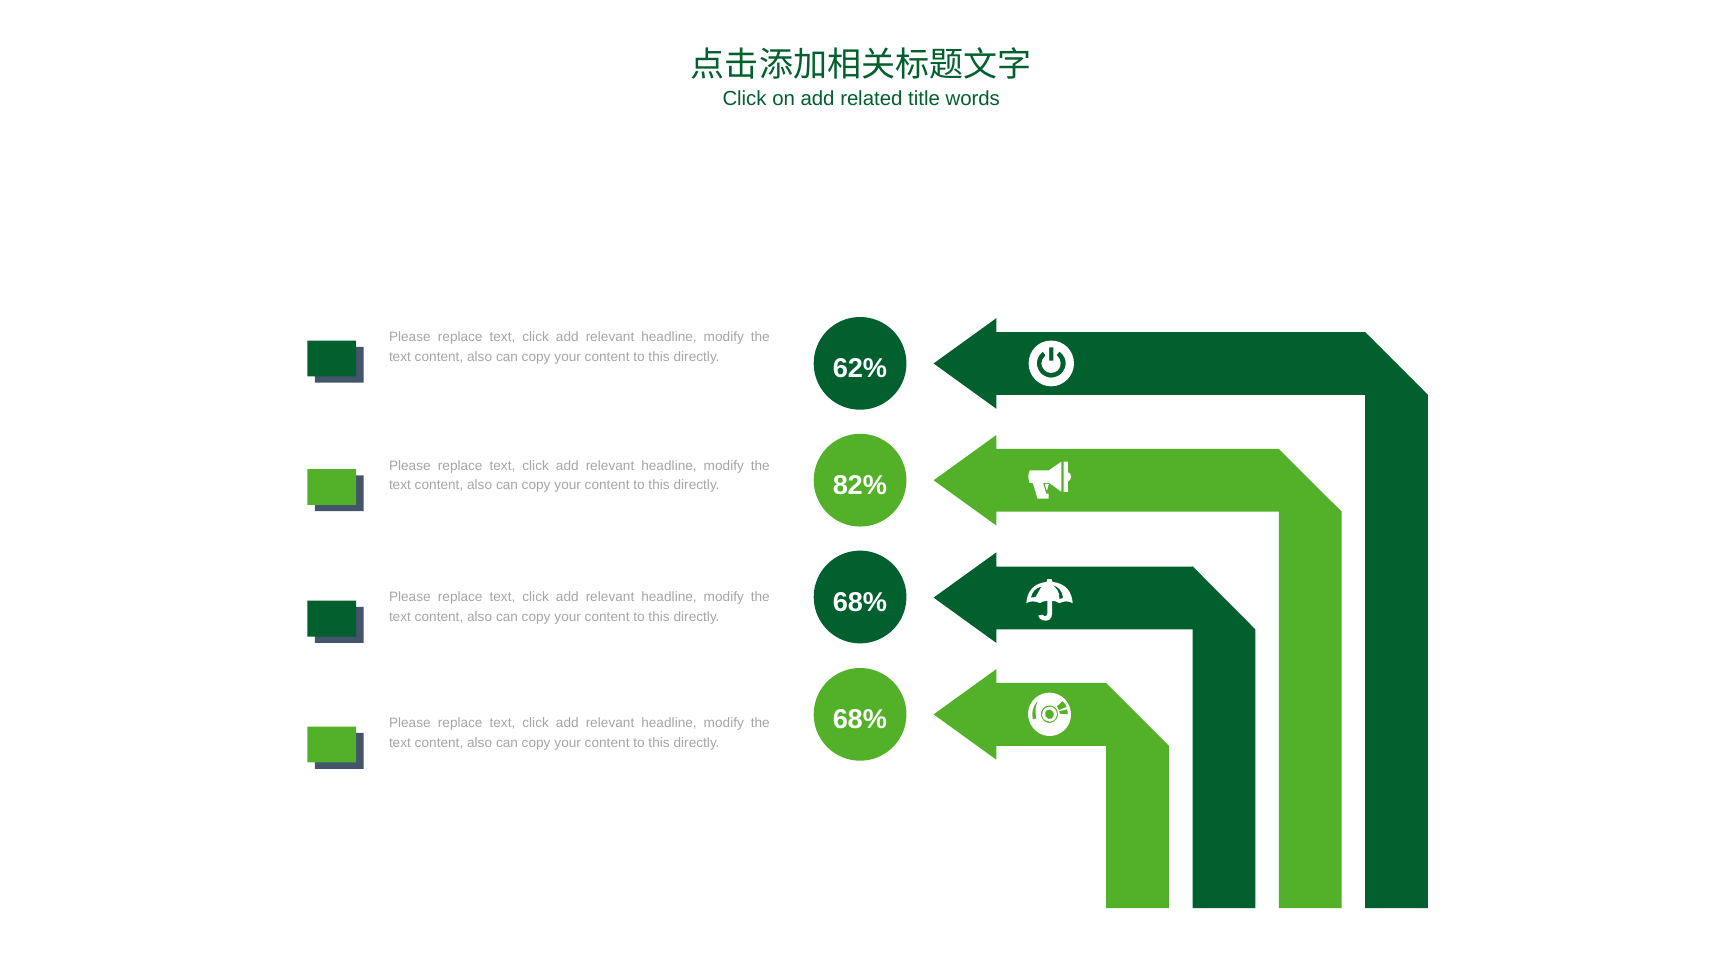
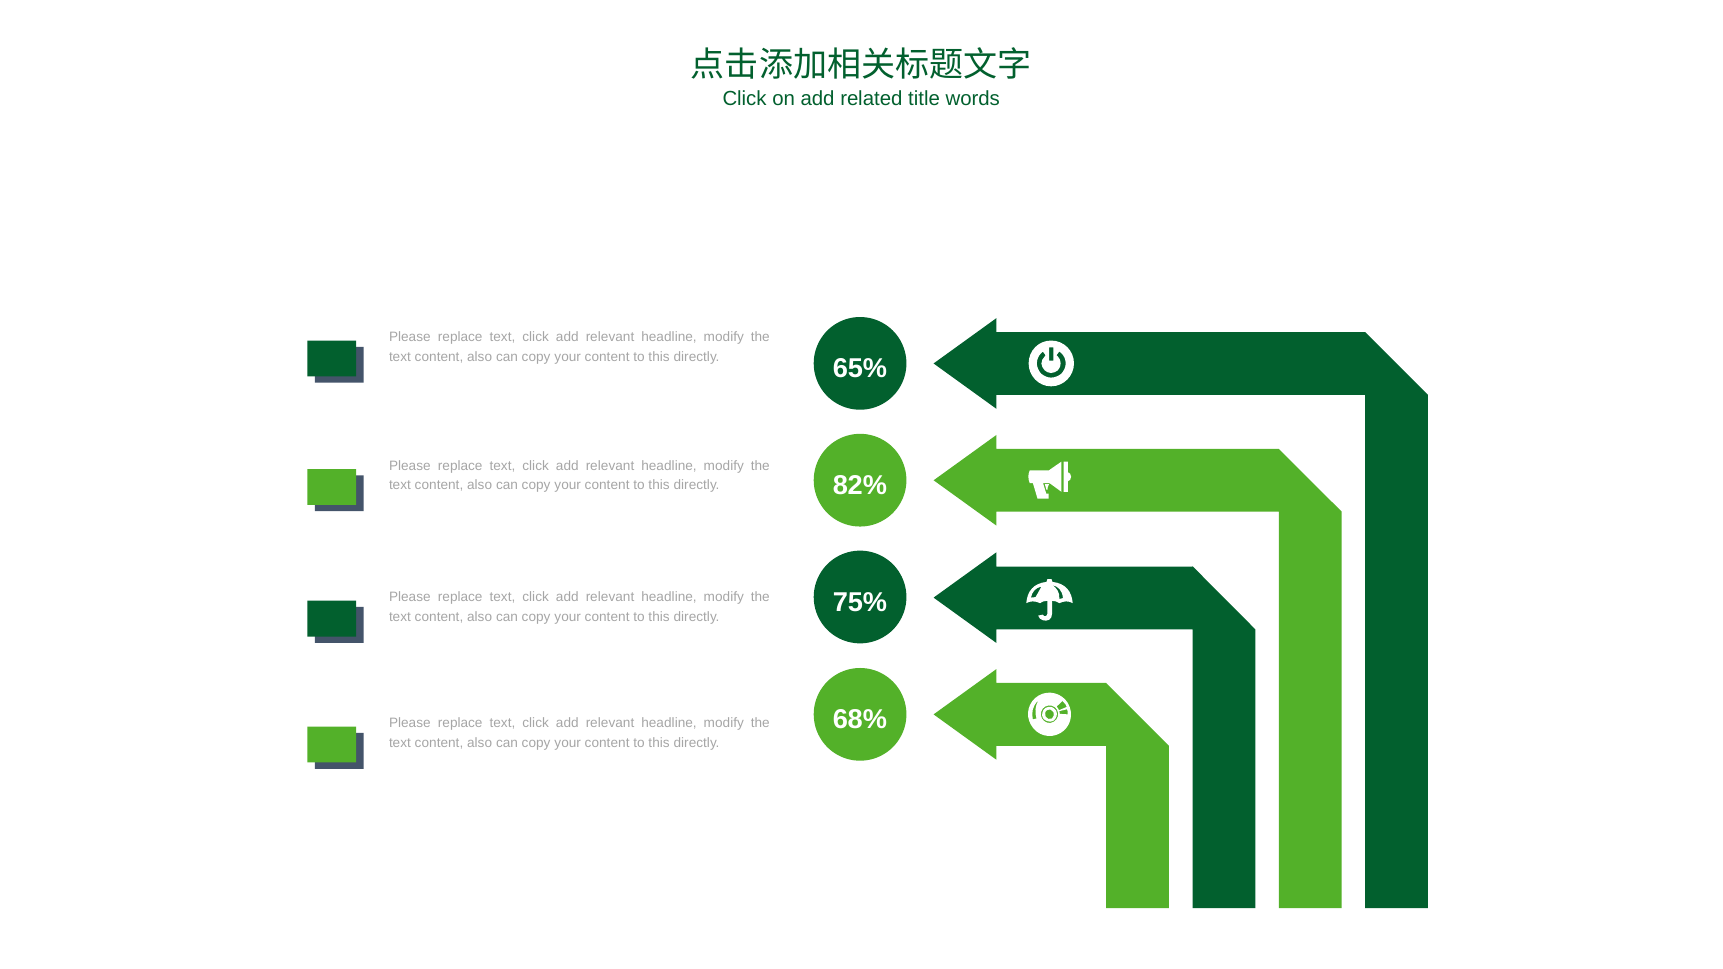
62%: 62% -> 65% (860, 368)
68%: 68% -> 75% (860, 602)
